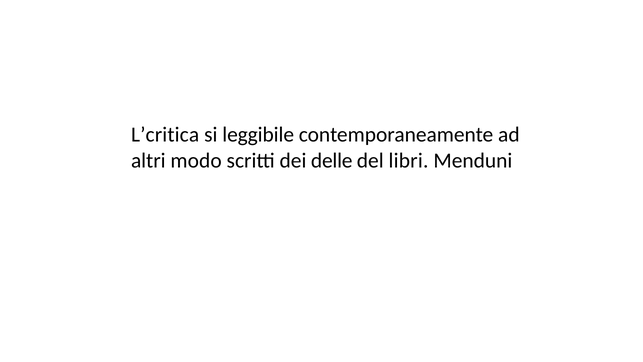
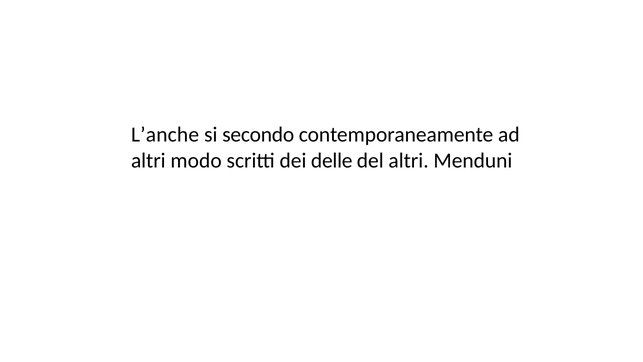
L’critica: L’critica -> L’anche (165, 135)
leggibile: leggibile -> secondo (258, 135)
del libri: libri -> altri (409, 160)
